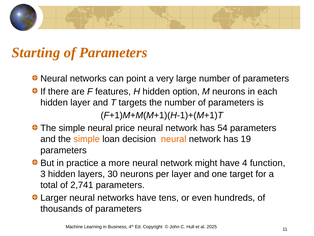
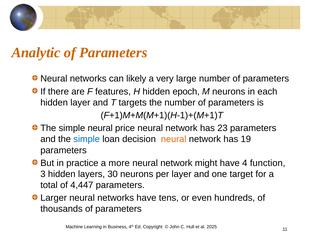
Starting: Starting -> Analytic (36, 53)
point: point -> likely (136, 78)
option: option -> epoch (186, 91)
54: 54 -> 23 (222, 128)
simple colour: orange -> blue (87, 139)
2,741: 2,741 -> 4,447 (82, 185)
